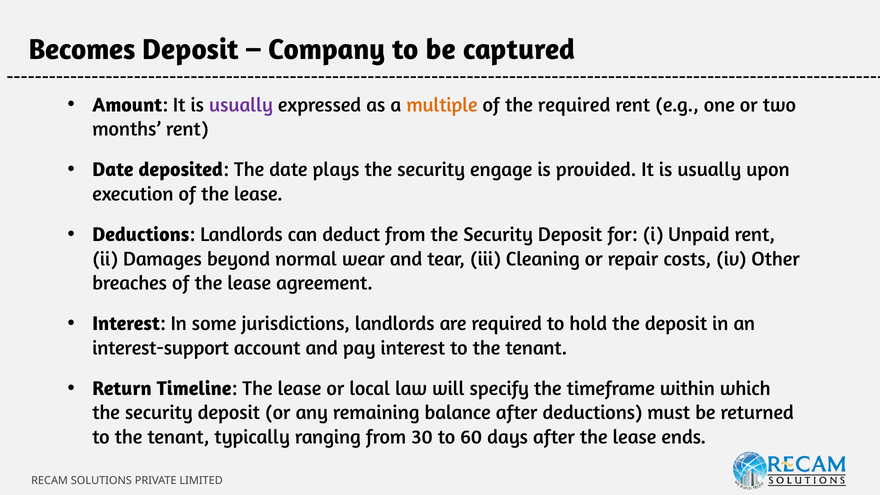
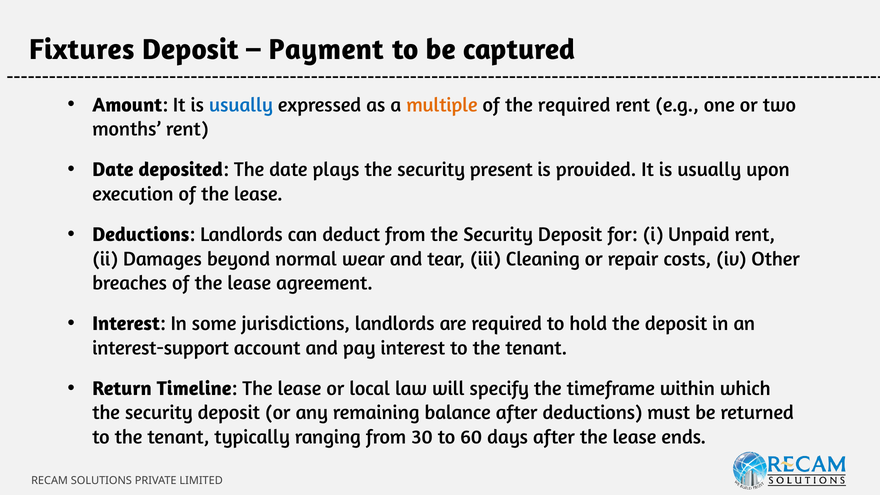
Becomes: Becomes -> Fixtures (82, 50)
Company: Company -> Payment (326, 50)
usually colour: purple -> blue (241, 105)
engage: engage -> present (501, 170)
